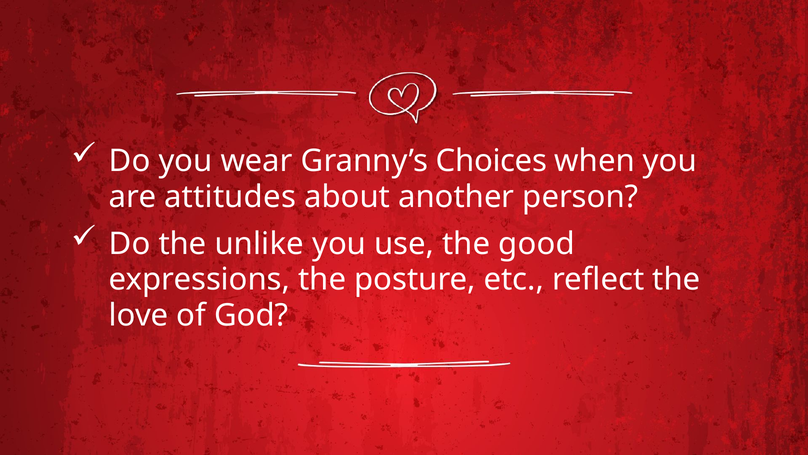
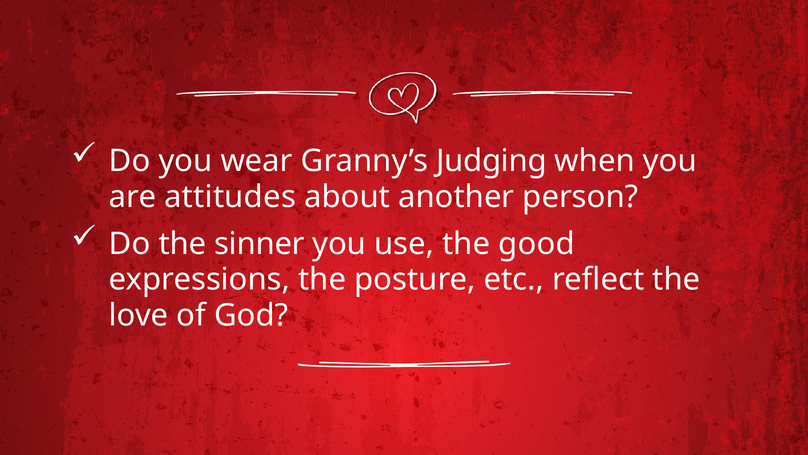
Choices: Choices -> Judging (491, 161)
unlike: unlike -> sinner (259, 244)
